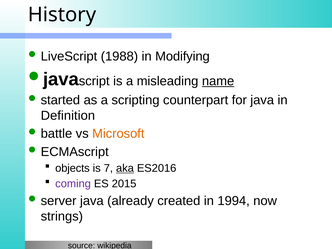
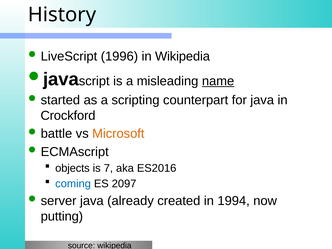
1988: 1988 -> 1996 (119, 56)
in Modifying: Modifying -> Wikipedia (182, 56)
Definition: Definition -> Crockford (68, 116)
aka underline: present -> none (125, 168)
coming colour: purple -> blue (73, 184)
2015: 2015 -> 2097 (124, 184)
strings: strings -> putting (62, 216)
